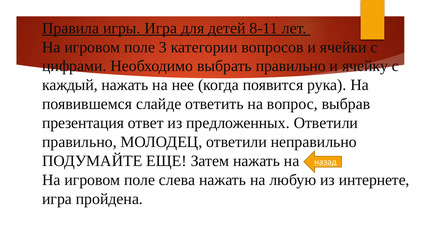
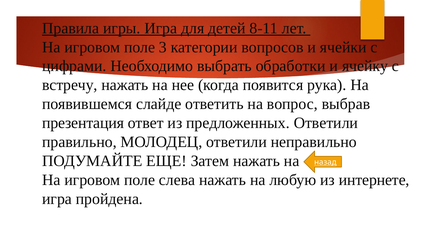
выбрать правильно: правильно -> обработки (291, 66)
каждый: каждый -> встречу (70, 85)
